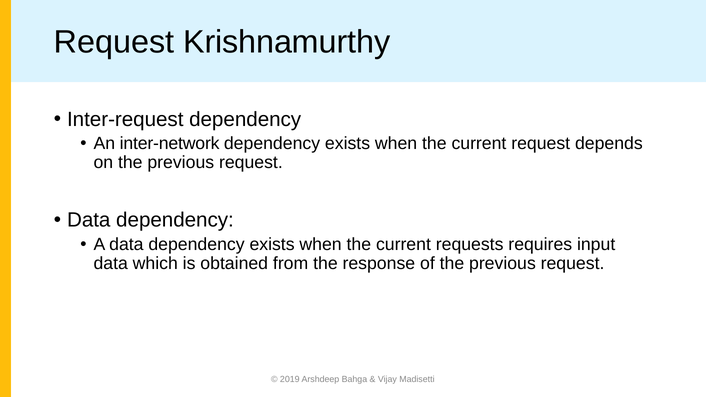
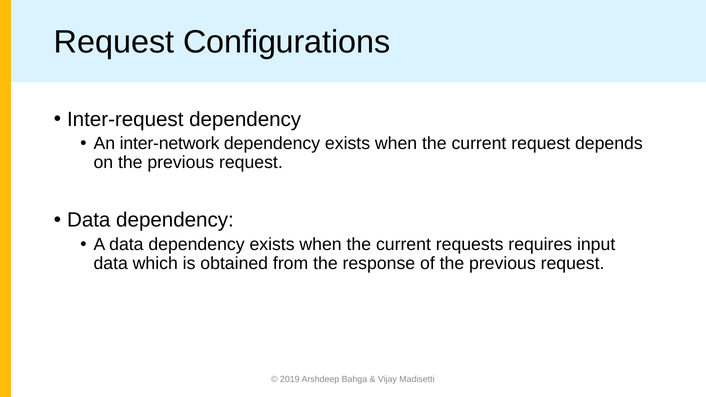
Krishnamurthy: Krishnamurthy -> Configurations (287, 42)
